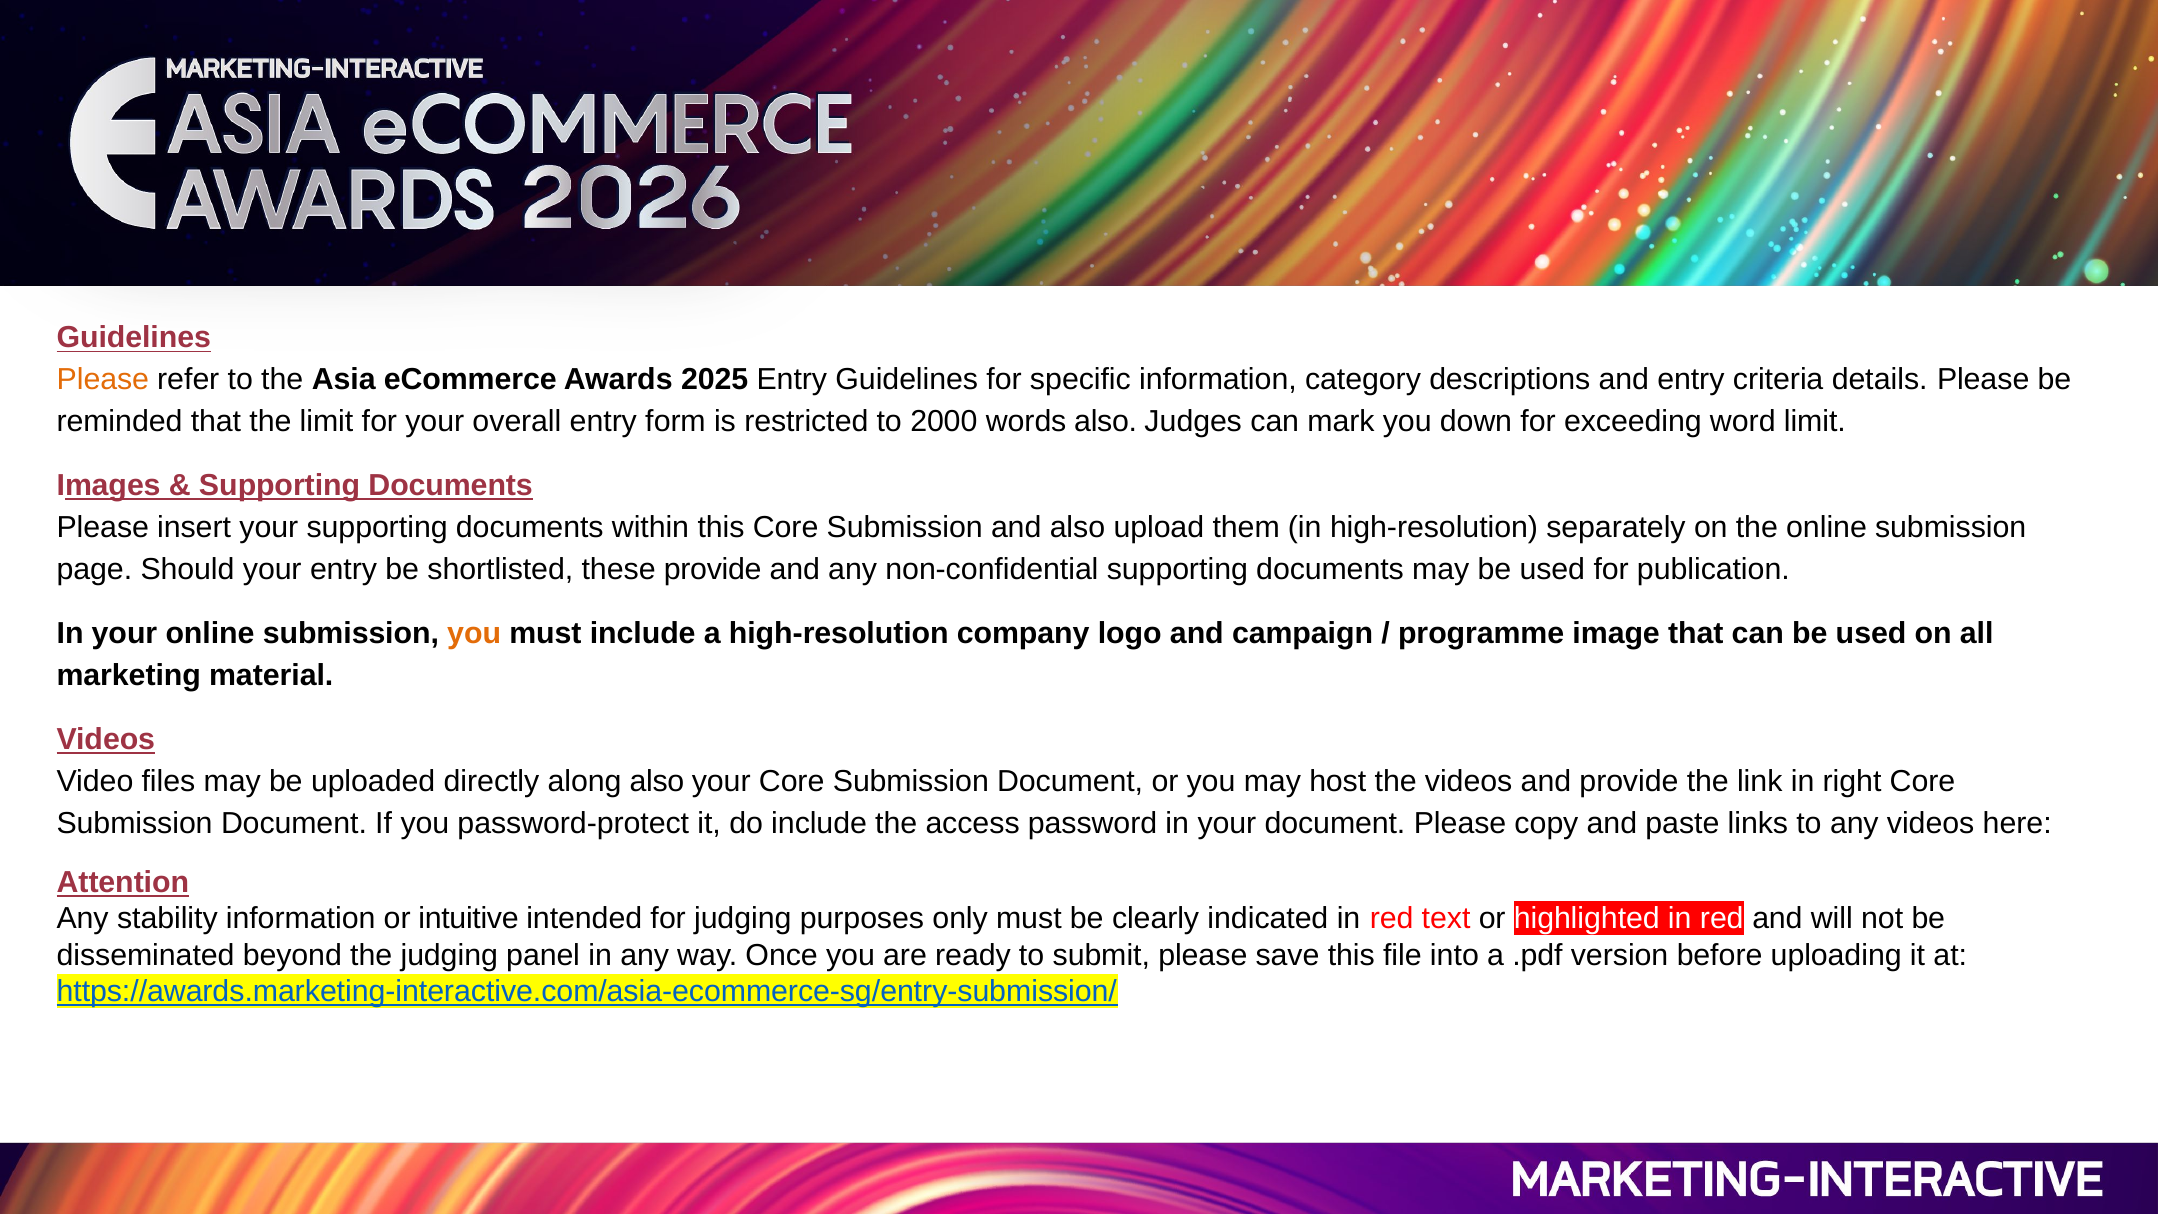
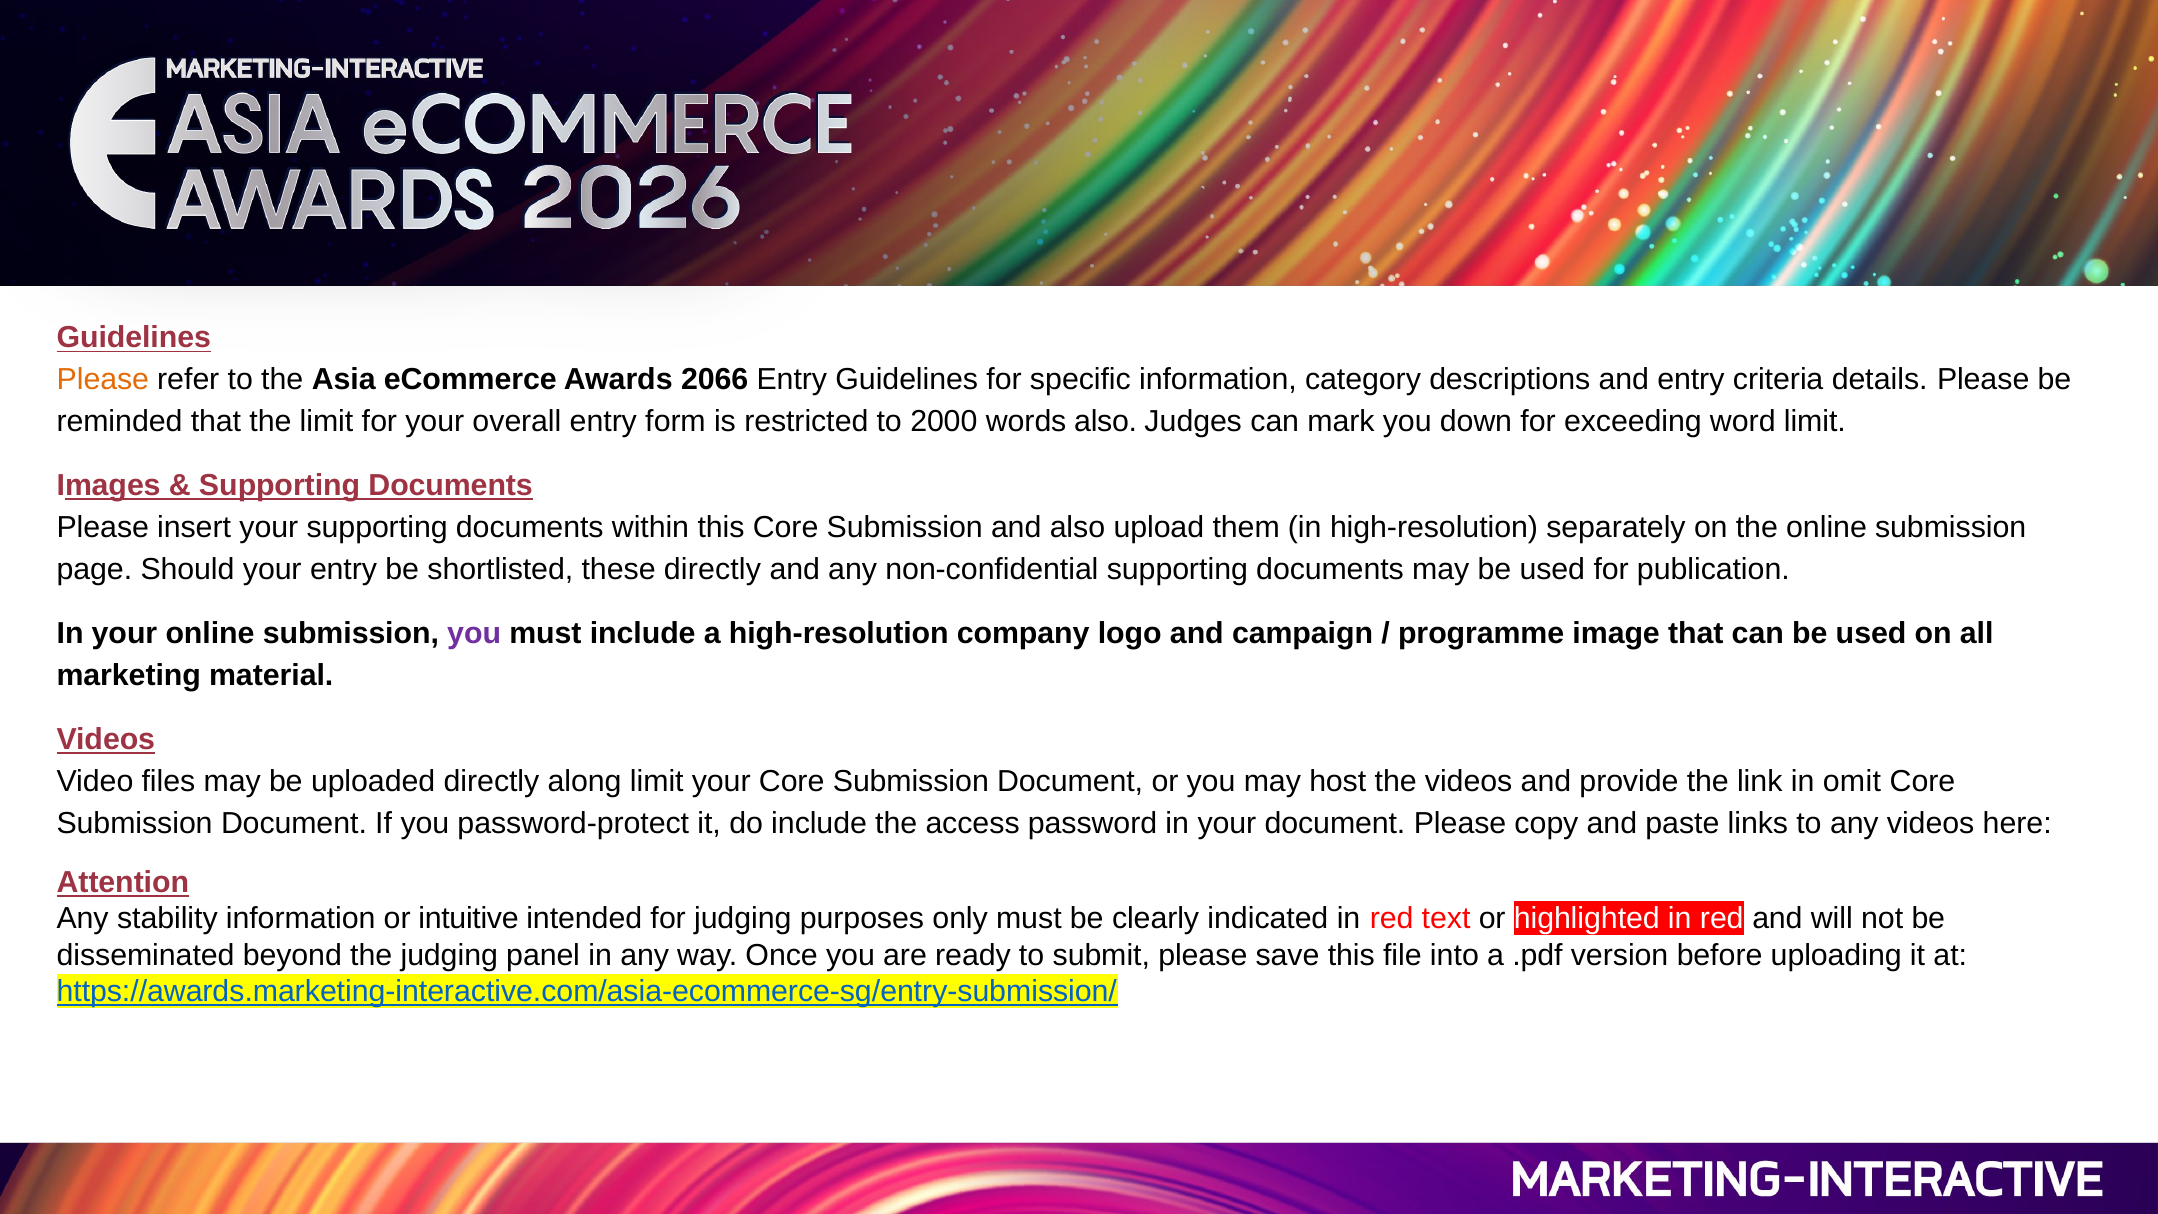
2025: 2025 -> 2066 (715, 380)
these provide: provide -> directly (712, 569)
you colour: orange -> purple (474, 634)
along also: also -> limit (657, 782)
right: right -> omit (1852, 782)
